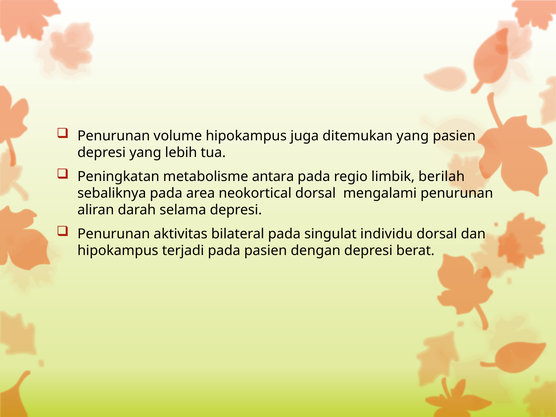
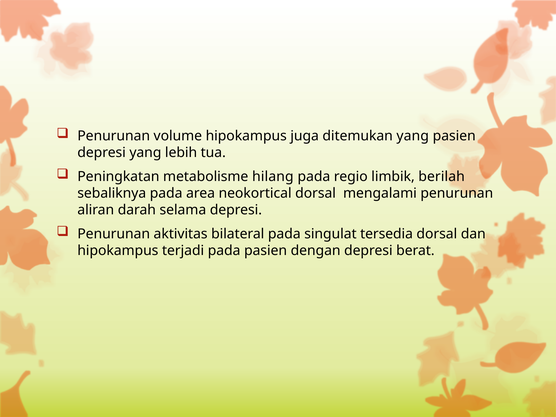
antara: antara -> hilang (273, 177)
individu: individu -> tersedia (387, 234)
